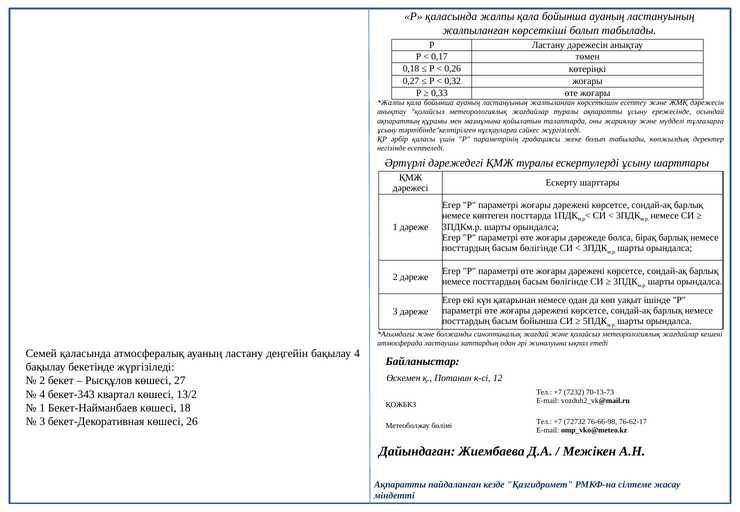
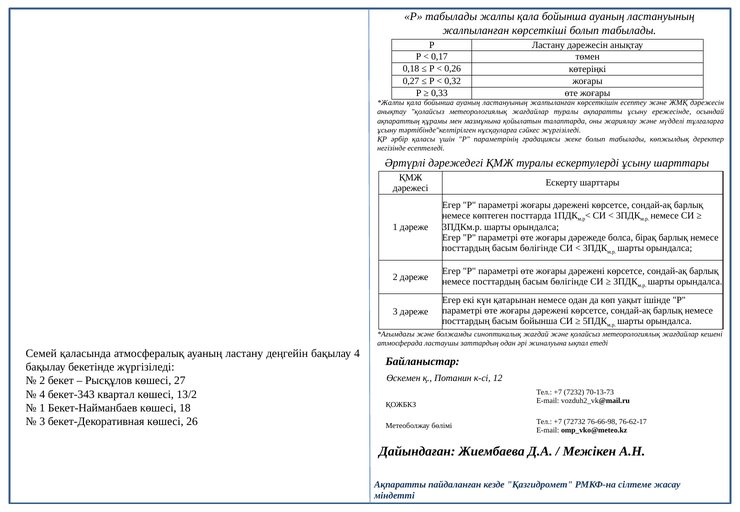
Р қаласында: қаласында -> табылады (451, 17)
